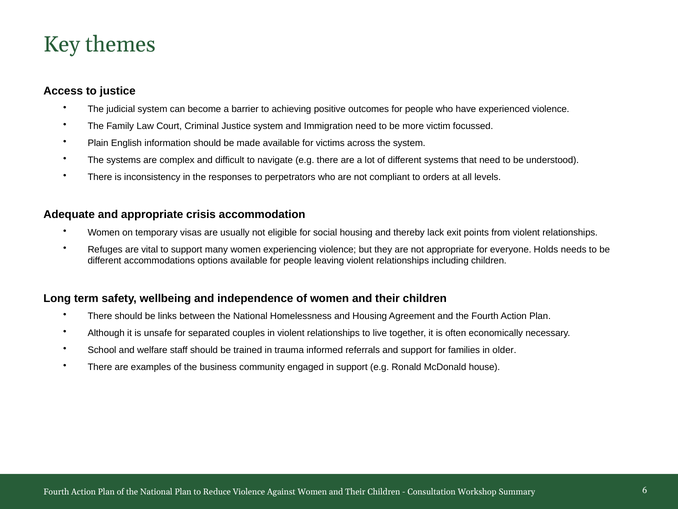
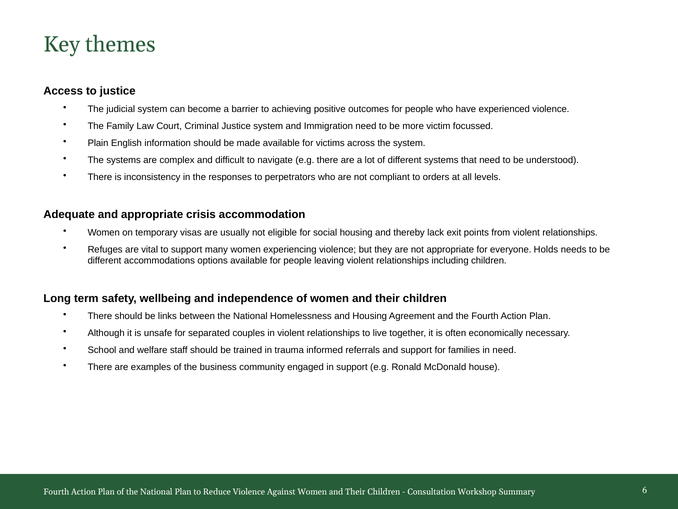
in older: older -> need (504, 350)
